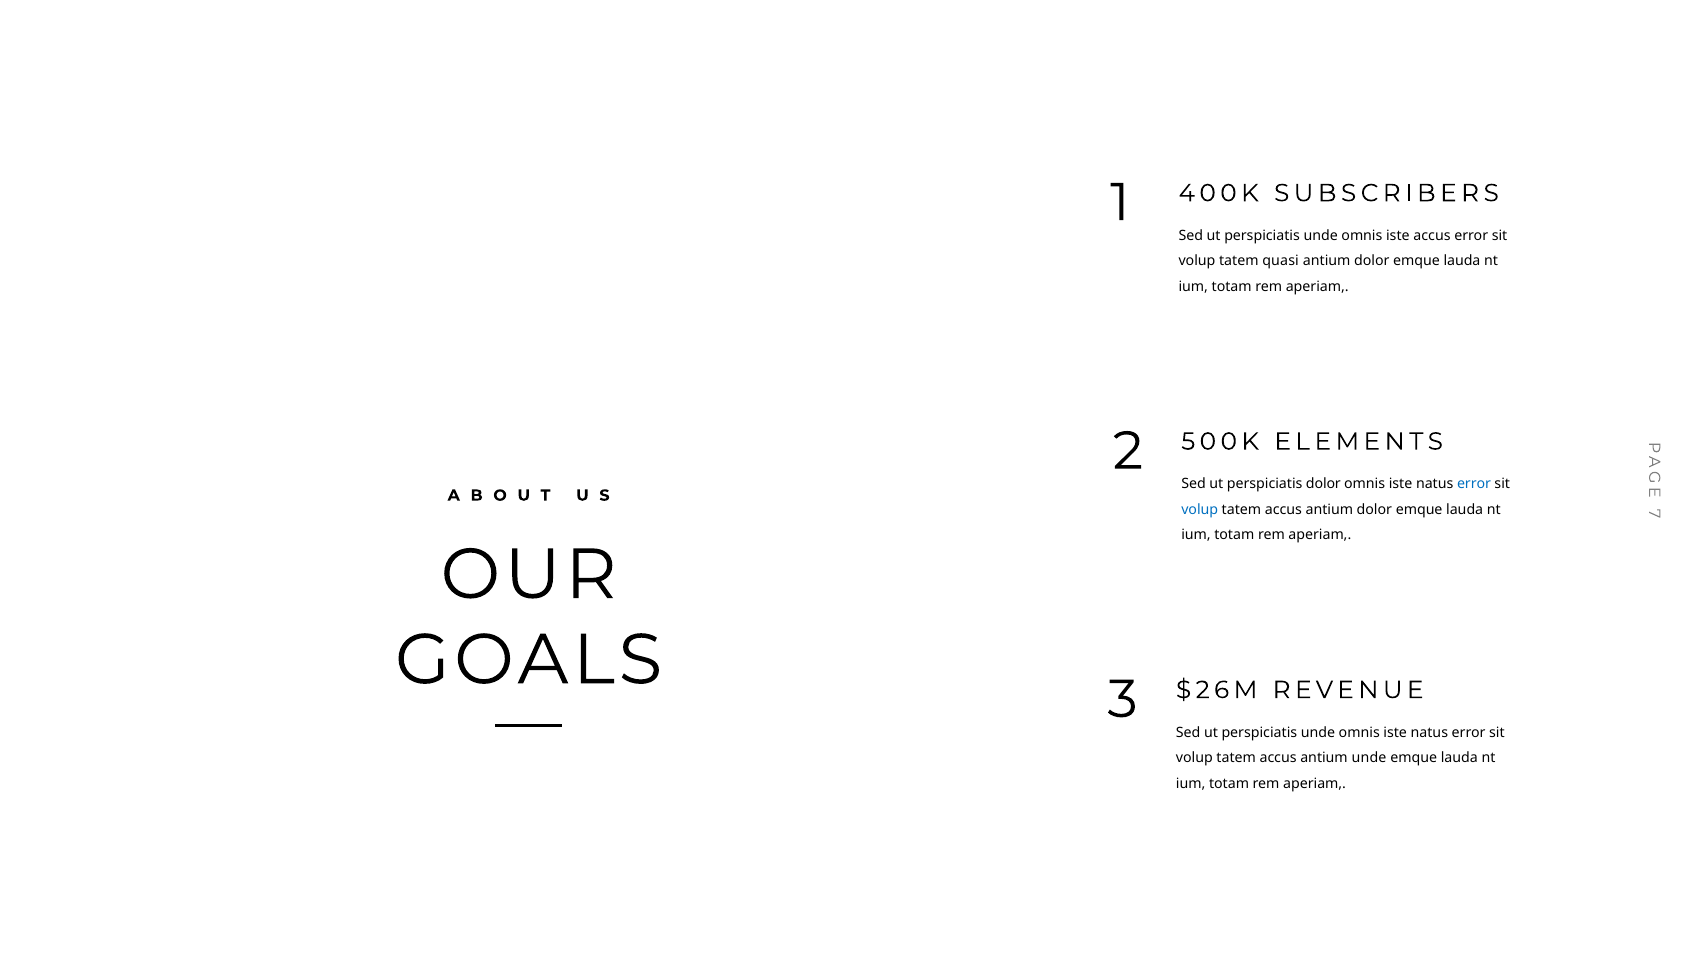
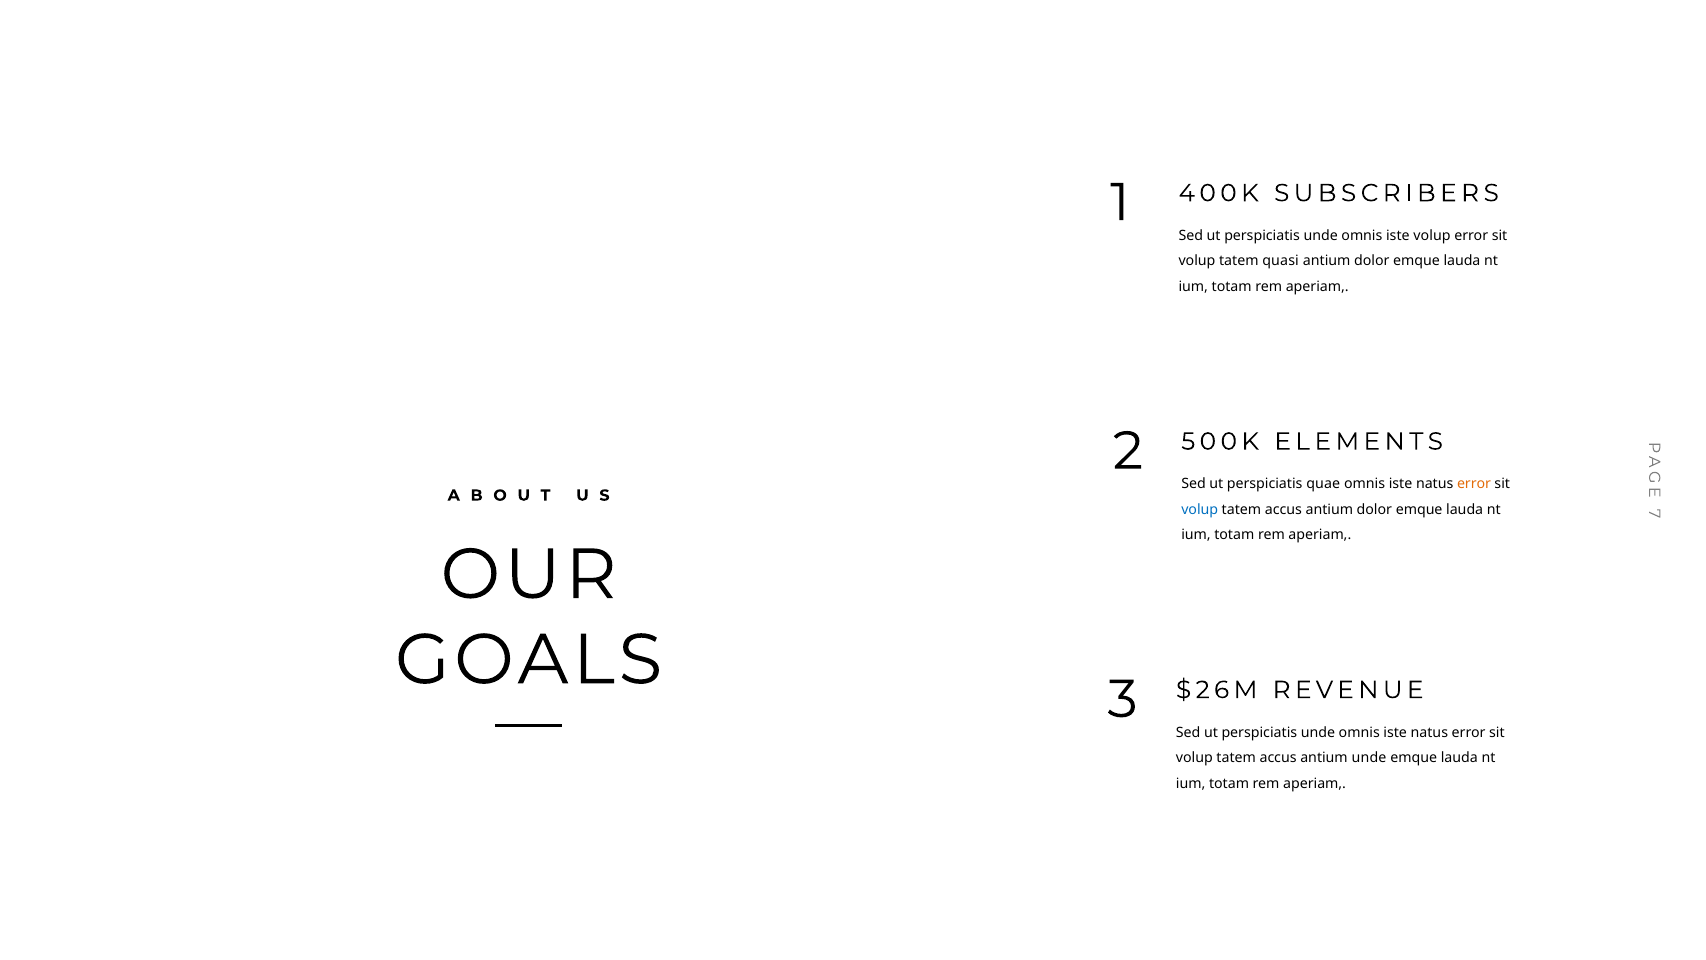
iste accus: accus -> volup (1432, 236)
perspiciatis dolor: dolor -> quae (1323, 484)
error colour: blue -> orange (1474, 484)
